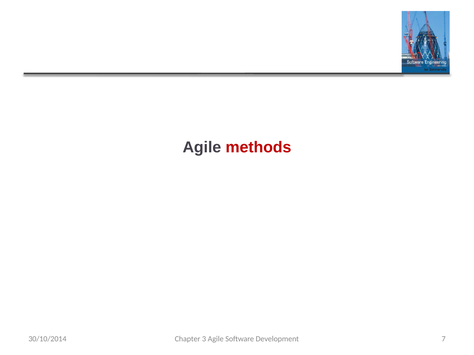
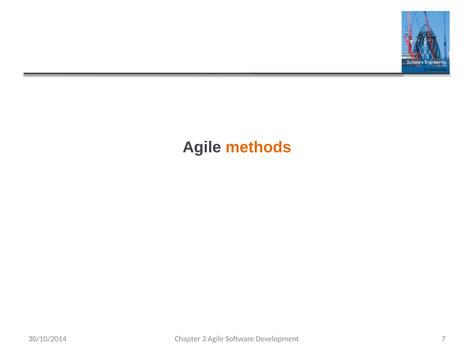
methods colour: red -> orange (258, 148)
